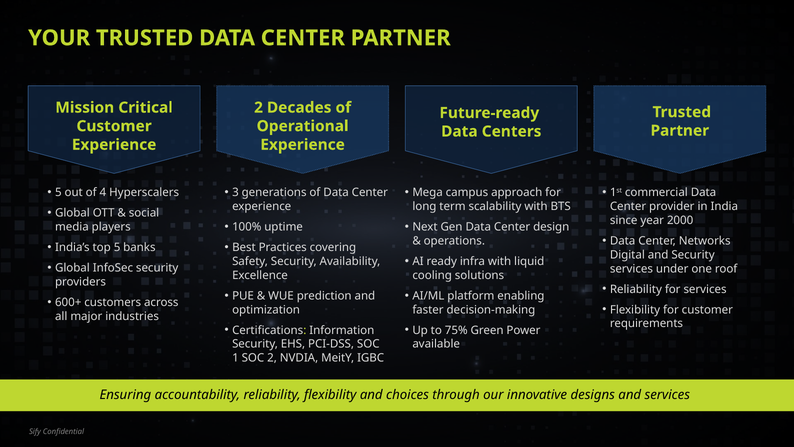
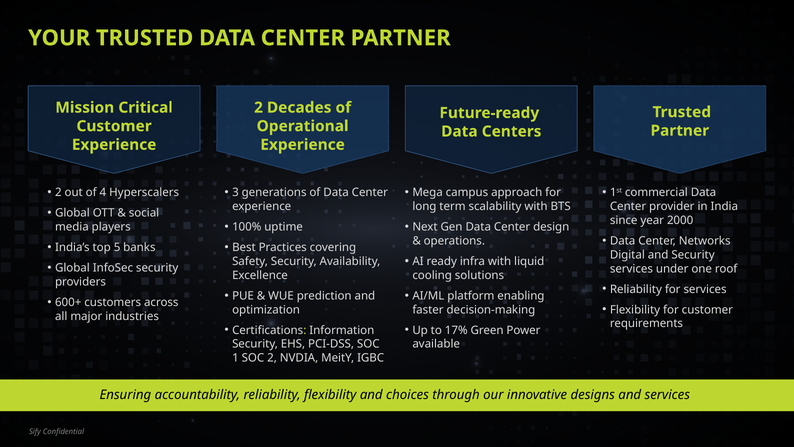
5: 5 -> 2 (58, 192)
75%: 75% -> 17% (456, 330)
